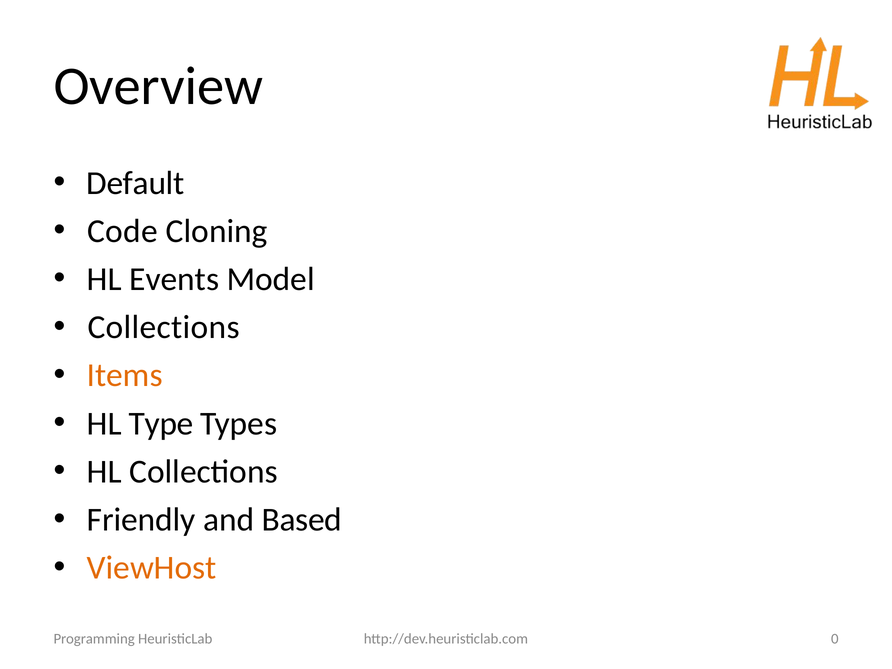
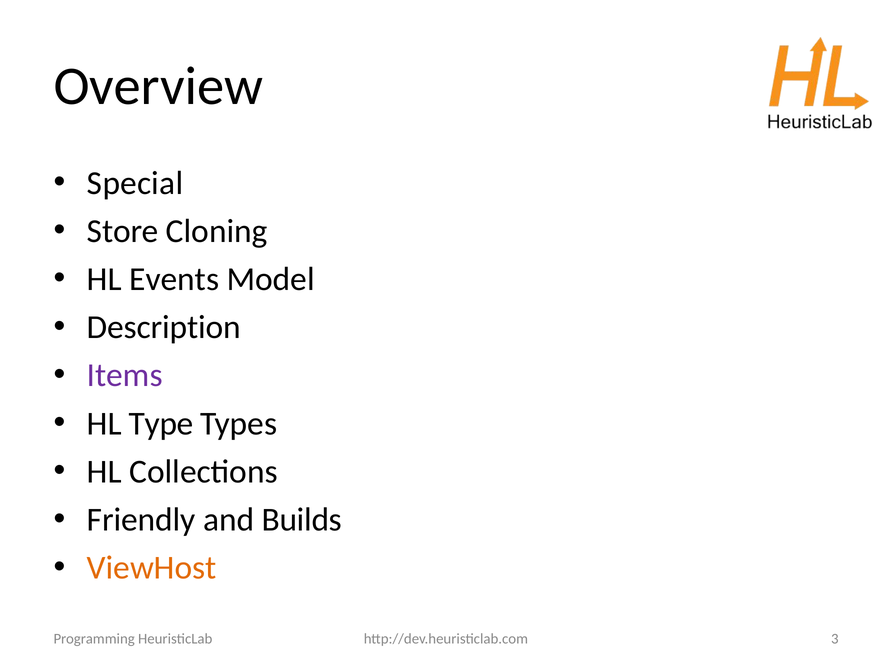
Default: Default -> Special (135, 183)
Code: Code -> Store (123, 231)
Collections: Collections -> Description (164, 327)
Items colour: orange -> purple (125, 375)
Based: Based -> Builds (302, 520)
0: 0 -> 3 (835, 639)
